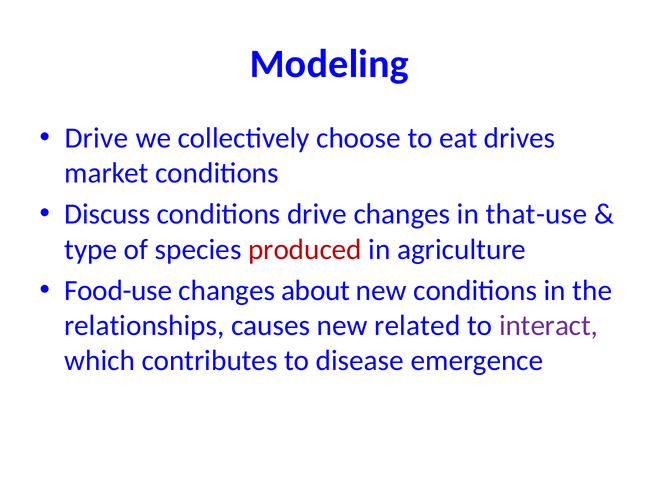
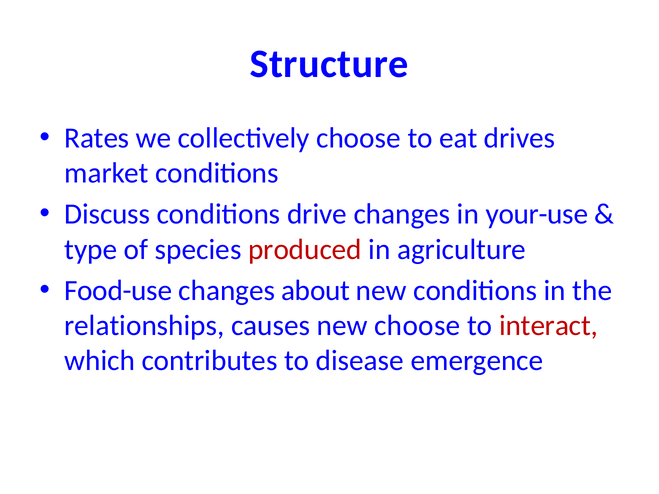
Modeling: Modeling -> Structure (329, 64)
Drive: Drive -> Rates (97, 138)
that-use: that-use -> your-use (537, 214)
new related: related -> choose (417, 326)
interact colour: purple -> red (549, 326)
